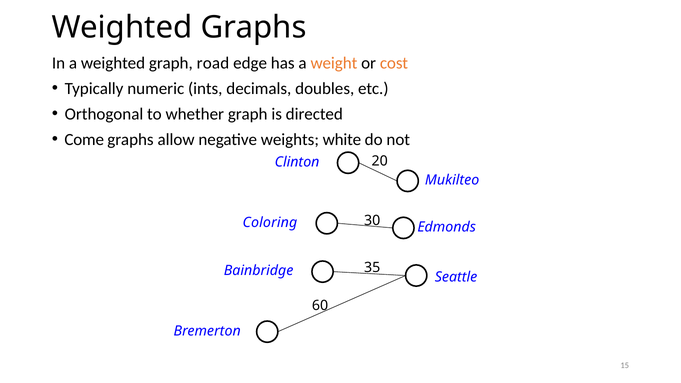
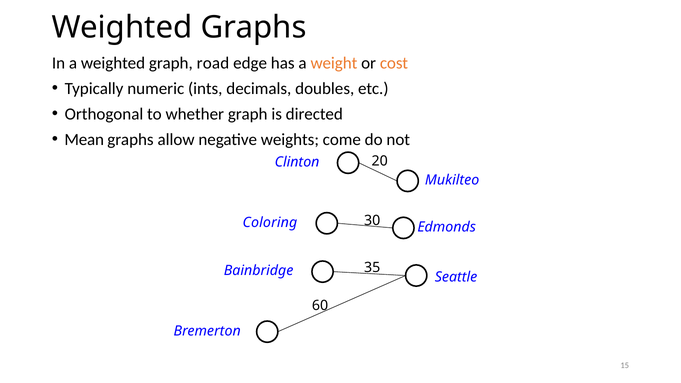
Come: Come -> Mean (84, 139)
white: white -> come (342, 139)
